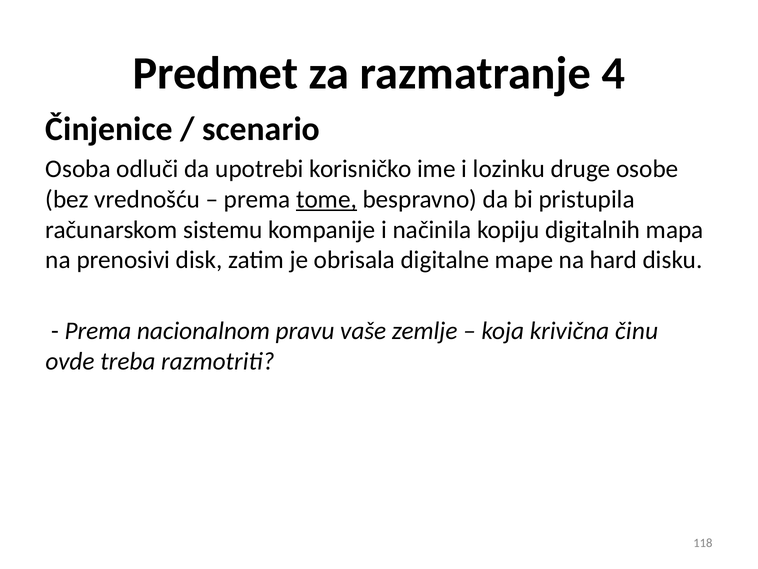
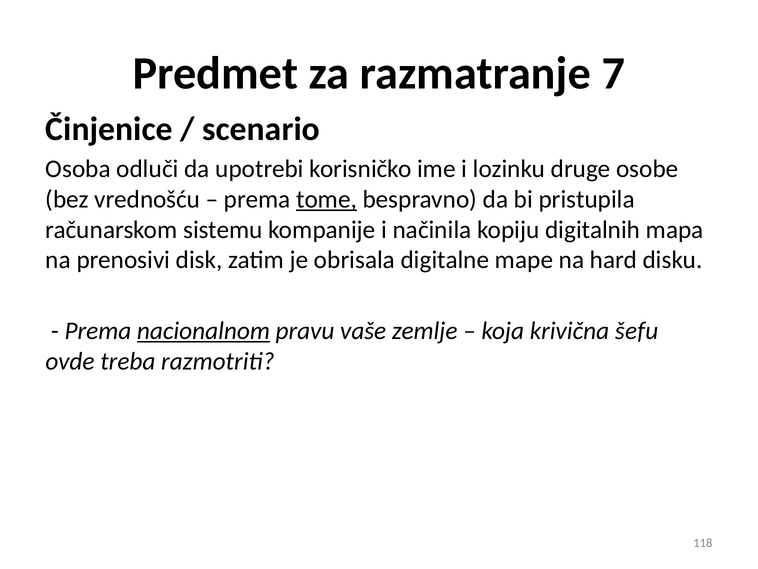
4: 4 -> 7 (614, 73)
nacionalnom underline: none -> present (203, 331)
činu: činu -> šefu (637, 331)
